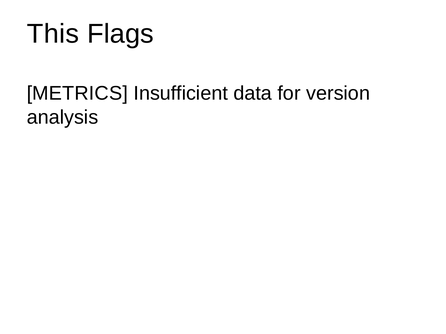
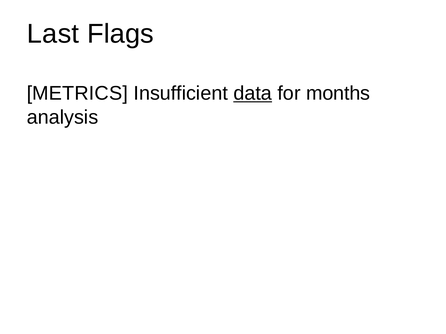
This: This -> Last (53, 34)
data underline: none -> present (253, 94)
version: version -> months (338, 94)
